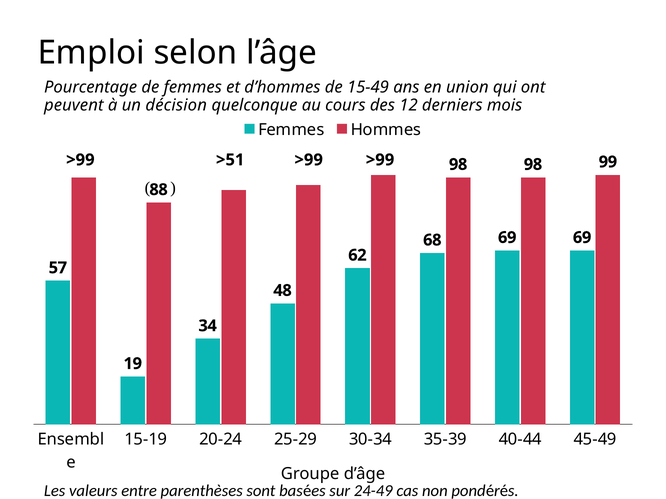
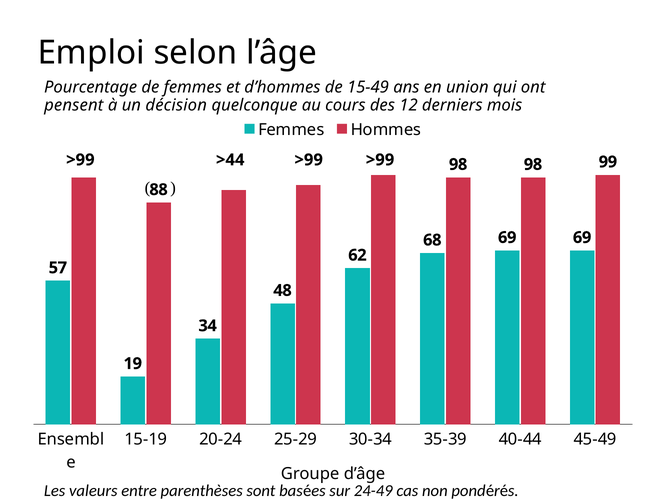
peuvent: peuvent -> pensent (74, 105)
>51: >51 -> >44 (230, 160)
